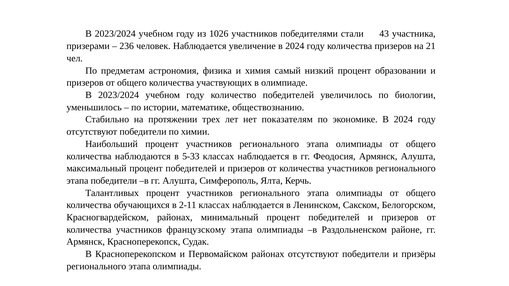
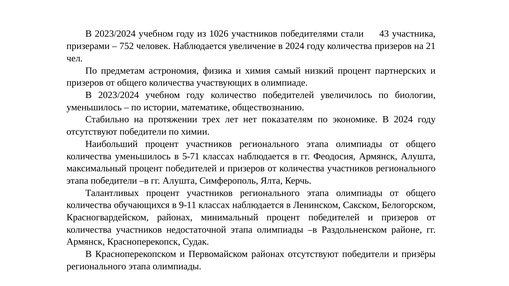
236: 236 -> 752 (127, 46)
образовании: образовании -> партнерских (401, 71)
количества наблюдаются: наблюдаются -> уменьшилось (143, 156)
5-33: 5-33 -> 5-71 (191, 156)
2-11: 2-11 -> 9-11 (188, 205)
французскому: французскому -> недостаточной (196, 230)
